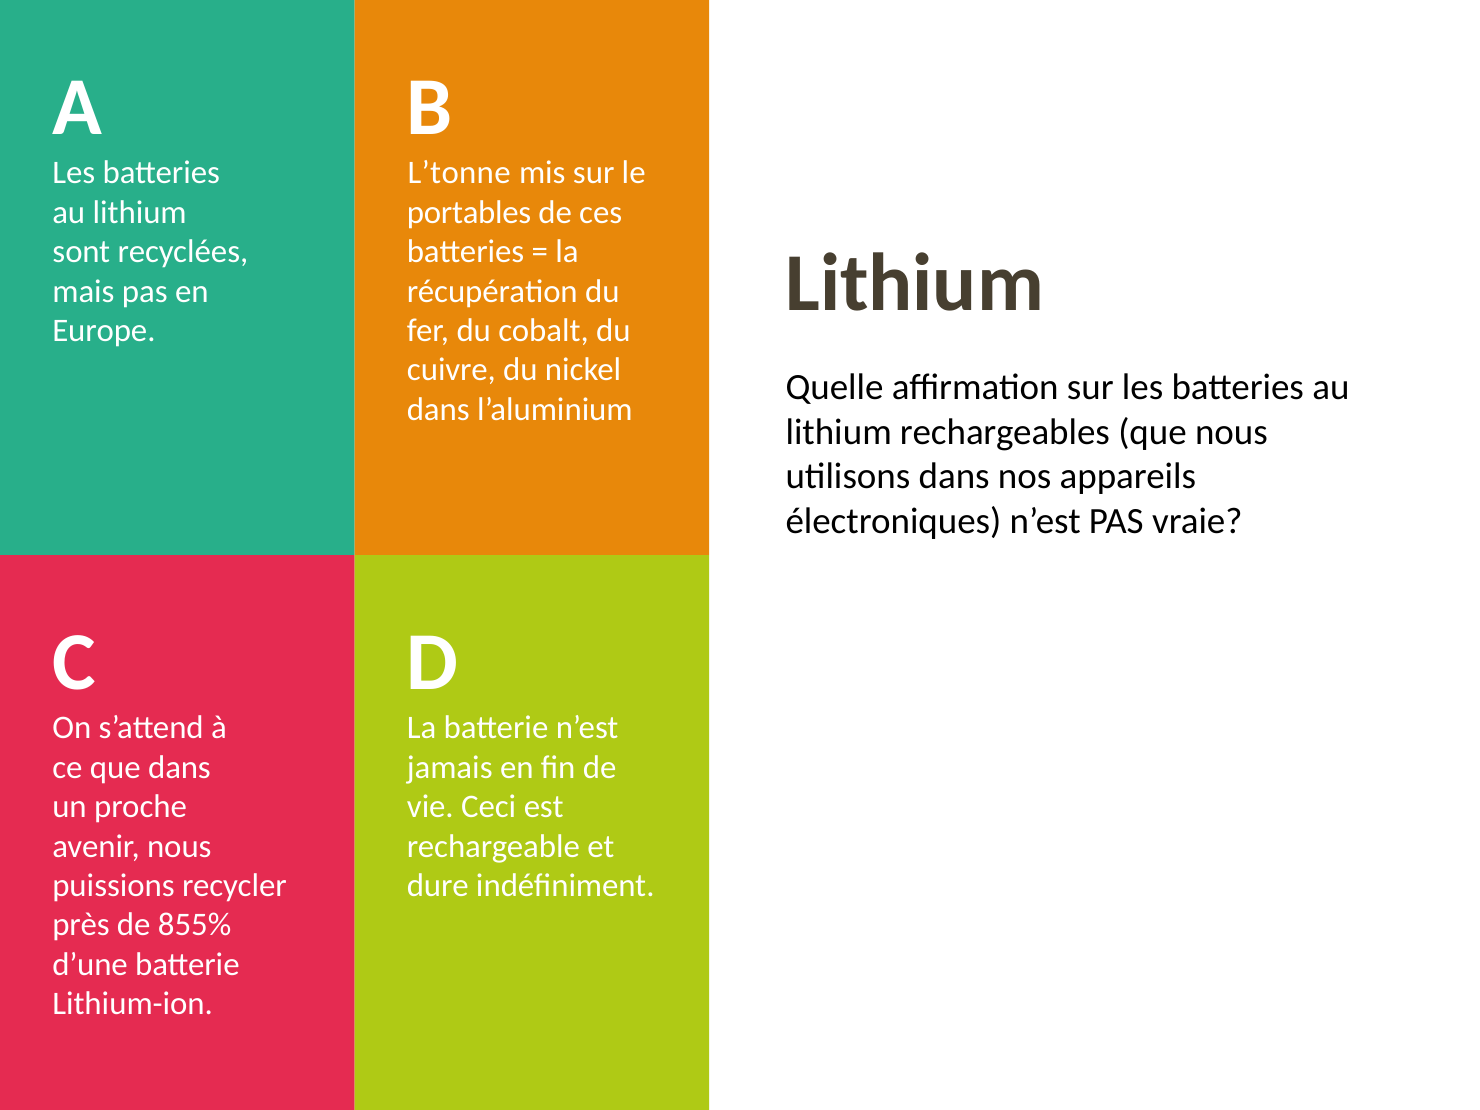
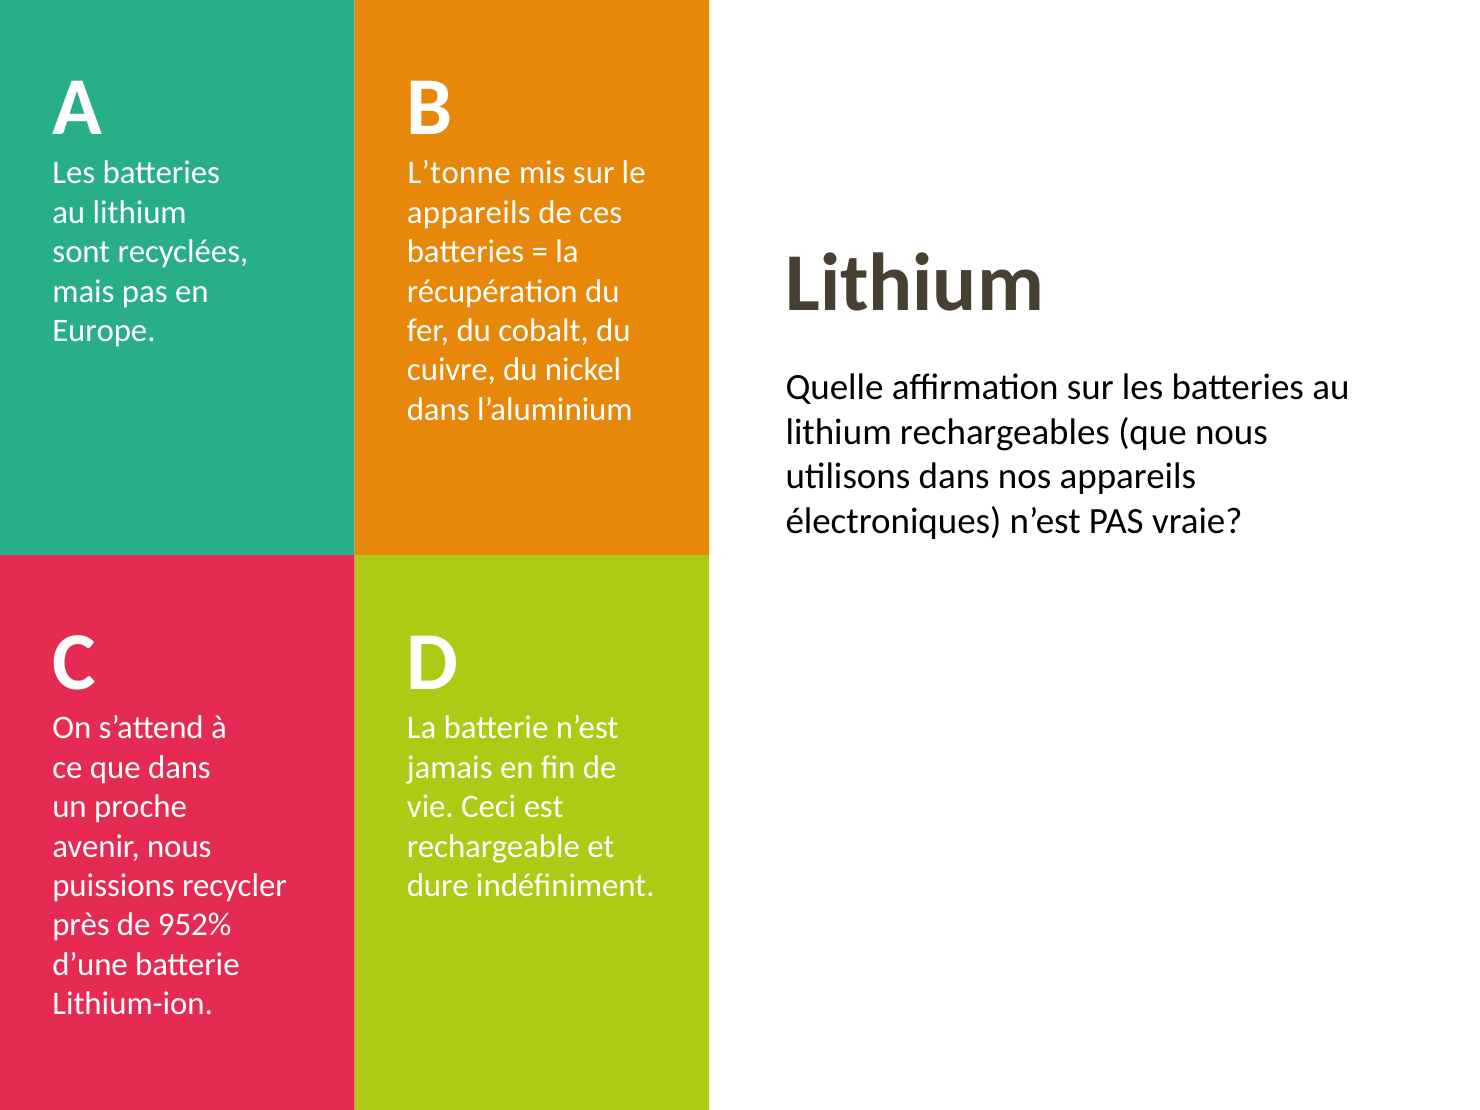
portables: portables -> appareils (469, 212)
855%: 855% -> 952% (195, 925)
